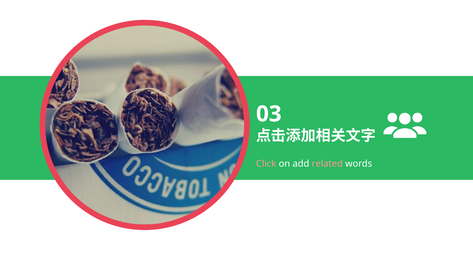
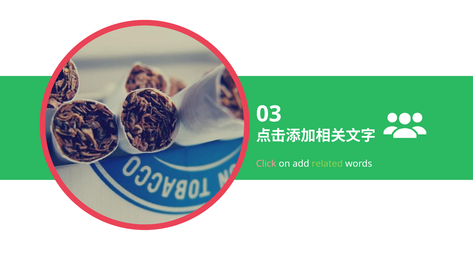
related colour: pink -> light green (327, 164)
